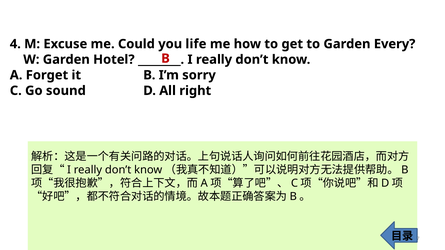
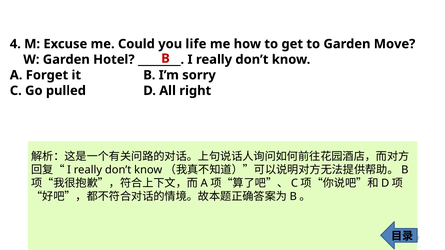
Every: Every -> Move (395, 44)
sound: sound -> pulled (66, 91)
